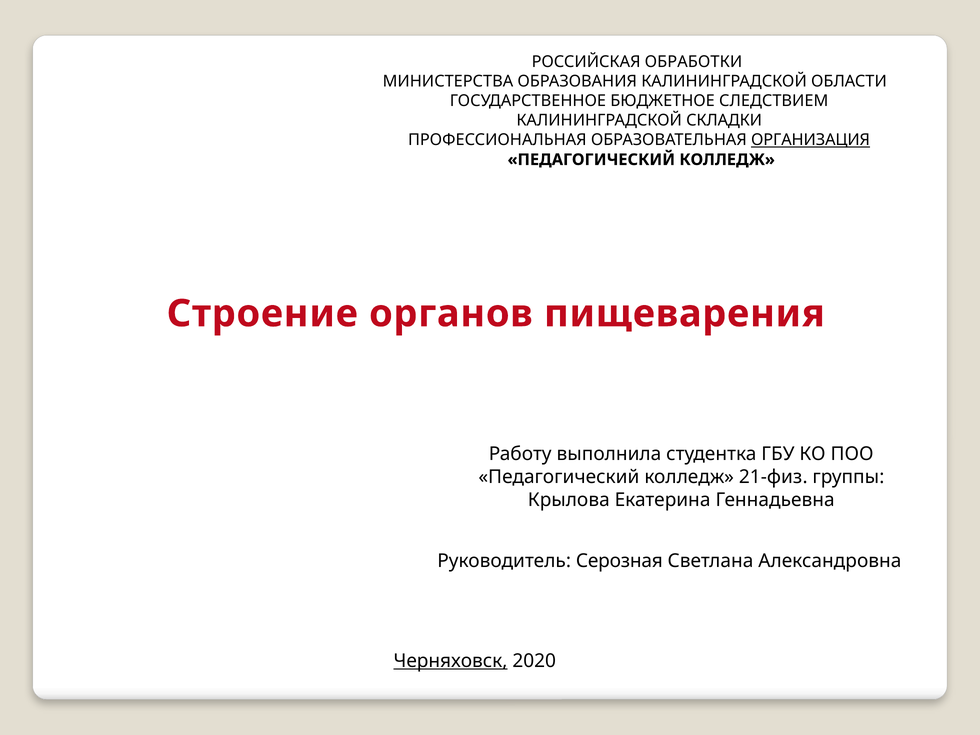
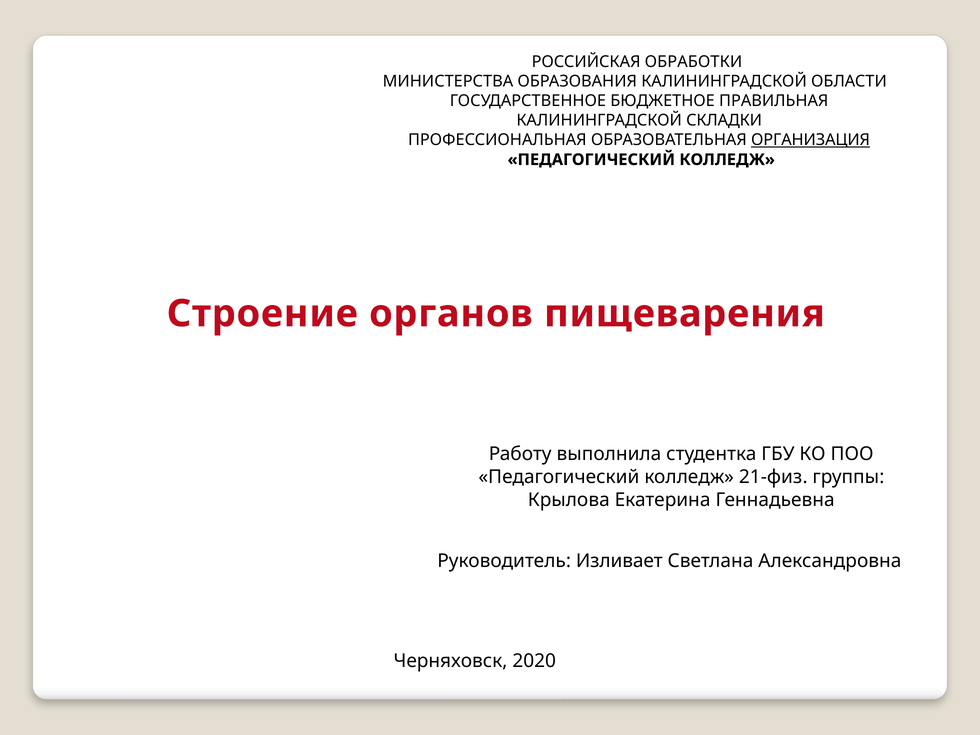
СЛЕДСТВИЕМ: СЛЕДСТВИЕМ -> ПРАВИЛЬНАЯ (774, 101)
Серозная: Серозная -> Изливает (619, 561)
Черняховск underline: present -> none (450, 661)
